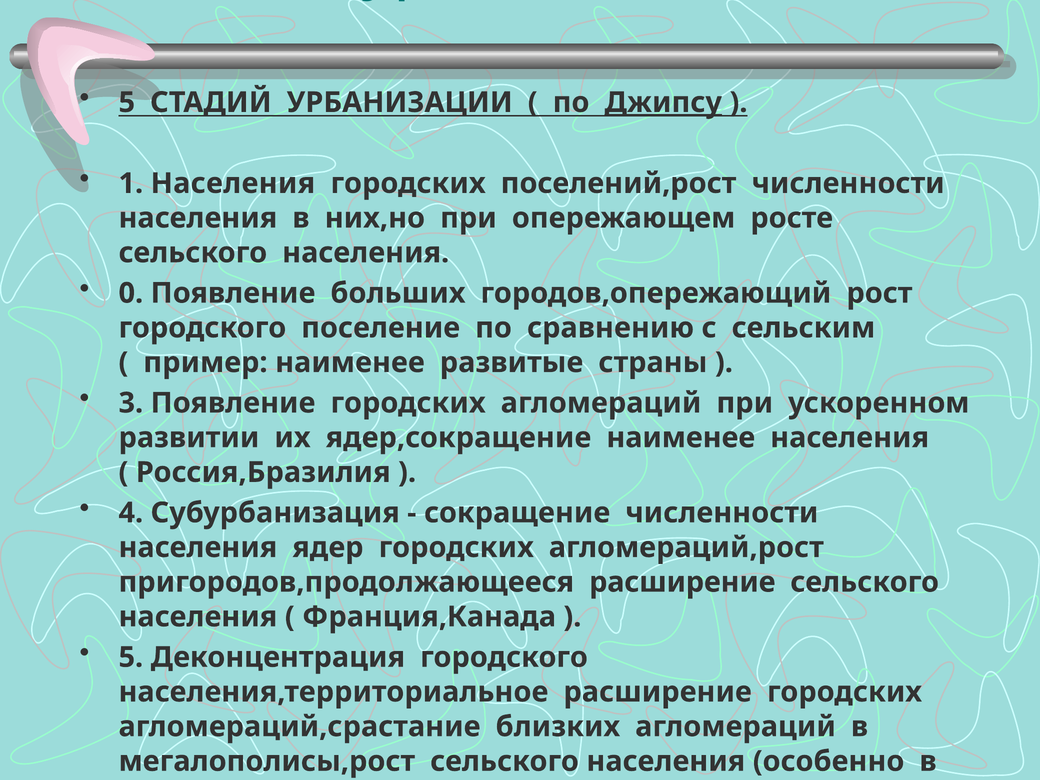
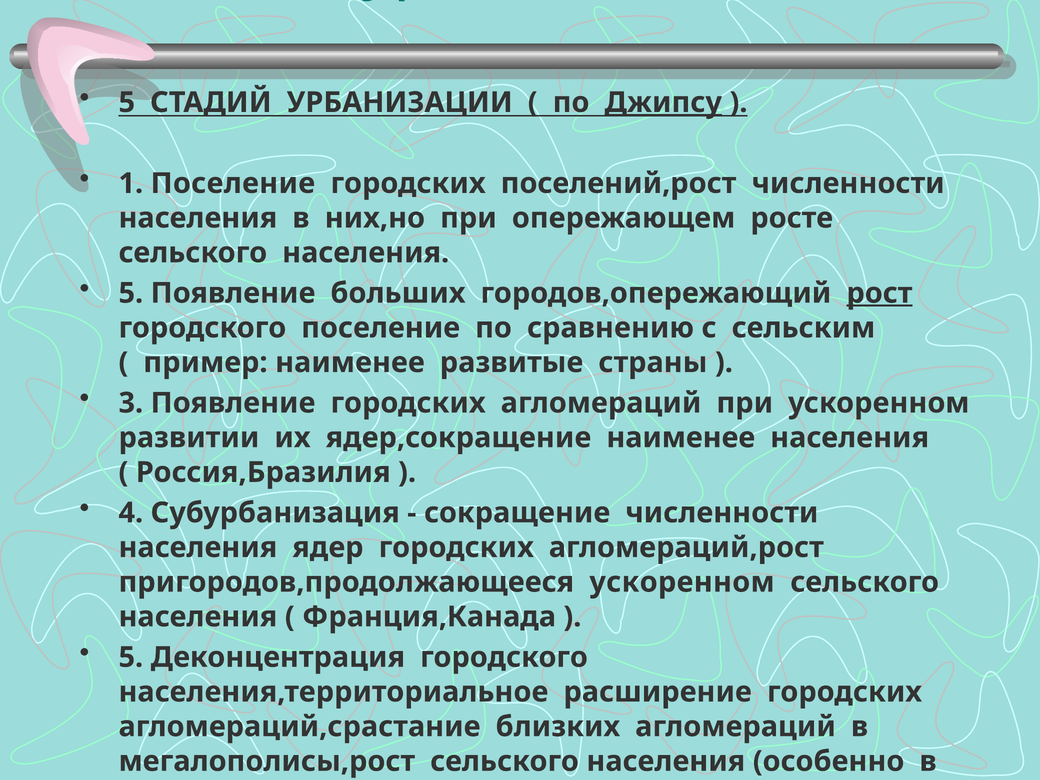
1 Населения: Населения -> Поселение (233, 183)
0: 0 -> 5 (131, 293)
рост underline: none -> present (879, 293)
пригородов,продолжающееся расширение: расширение -> ускоренном (682, 582)
